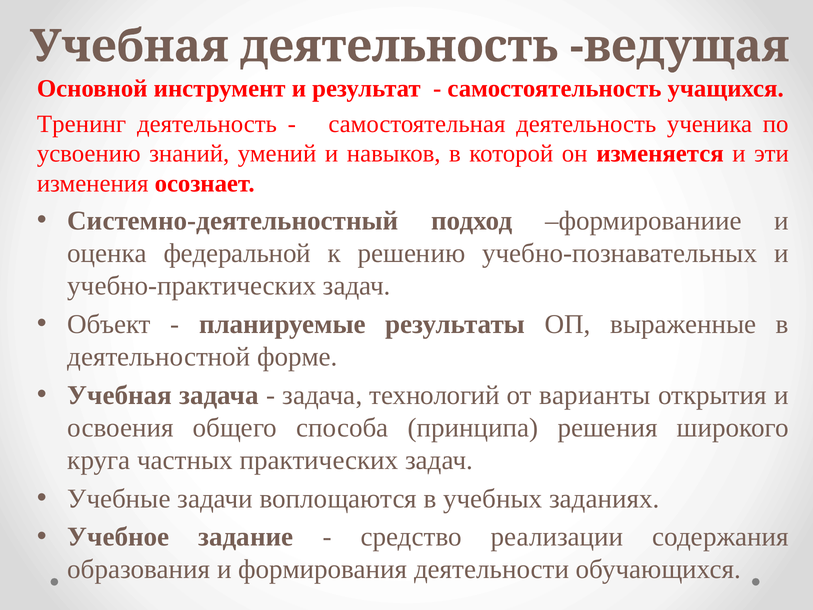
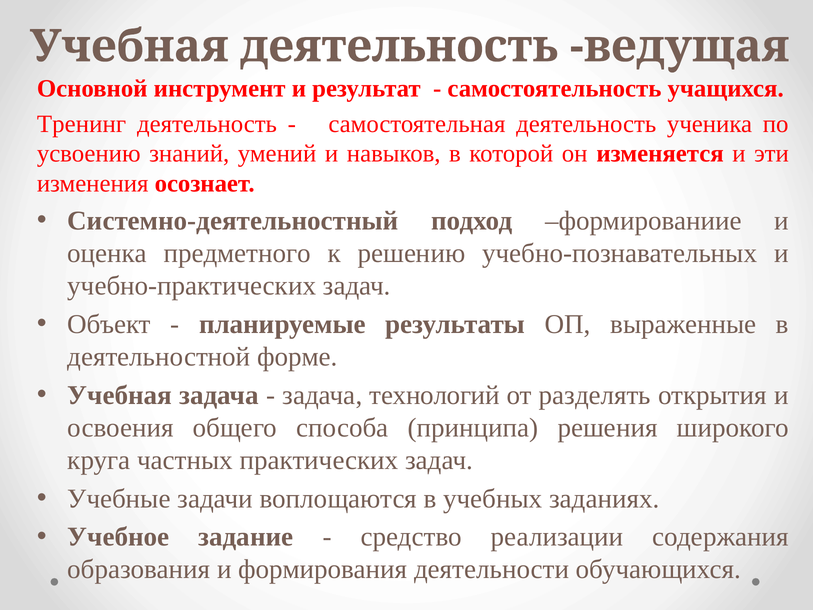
федеральной: федеральной -> предметного (237, 253)
варианты: варианты -> разделять (595, 395)
